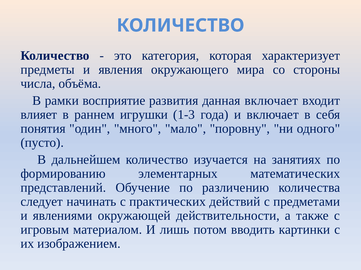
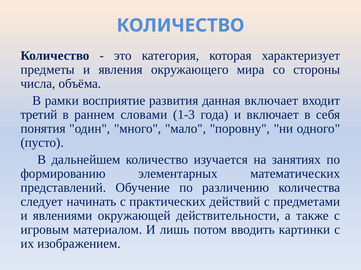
влияет: влияет -> третий (39, 115)
игрушки: игрушки -> словами (144, 115)
